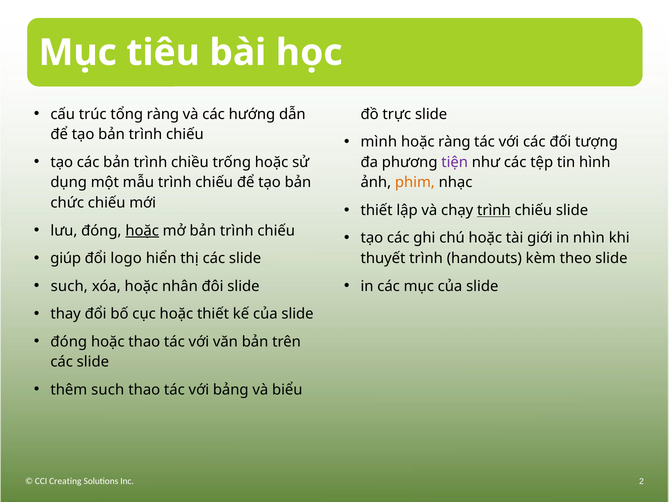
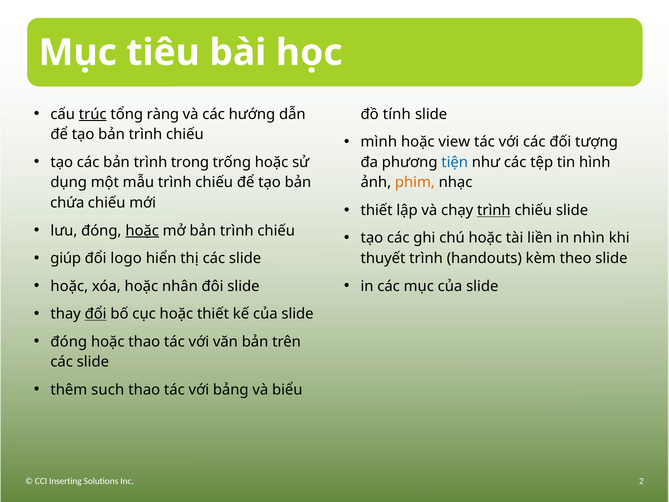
trúc underline: none -> present (93, 114)
trực: trực -> tính (397, 114)
hoặc ràng: ràng -> view (454, 142)
chiều: chiều -> trong (190, 162)
tiện colour: purple -> blue (455, 162)
chức: chức -> chứa (67, 203)
giới: giới -> liền (540, 238)
such: such -> hoặc (69, 286)
đổi underline: none -> present (96, 314)
Creating: Creating -> Inserting (65, 481)
